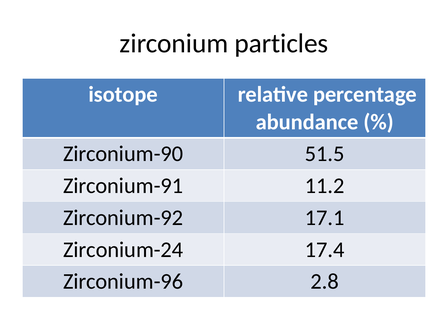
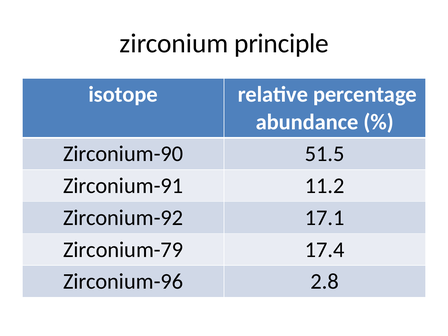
particles: particles -> principle (281, 43)
Zirconium-24: Zirconium-24 -> Zirconium-79 (123, 250)
